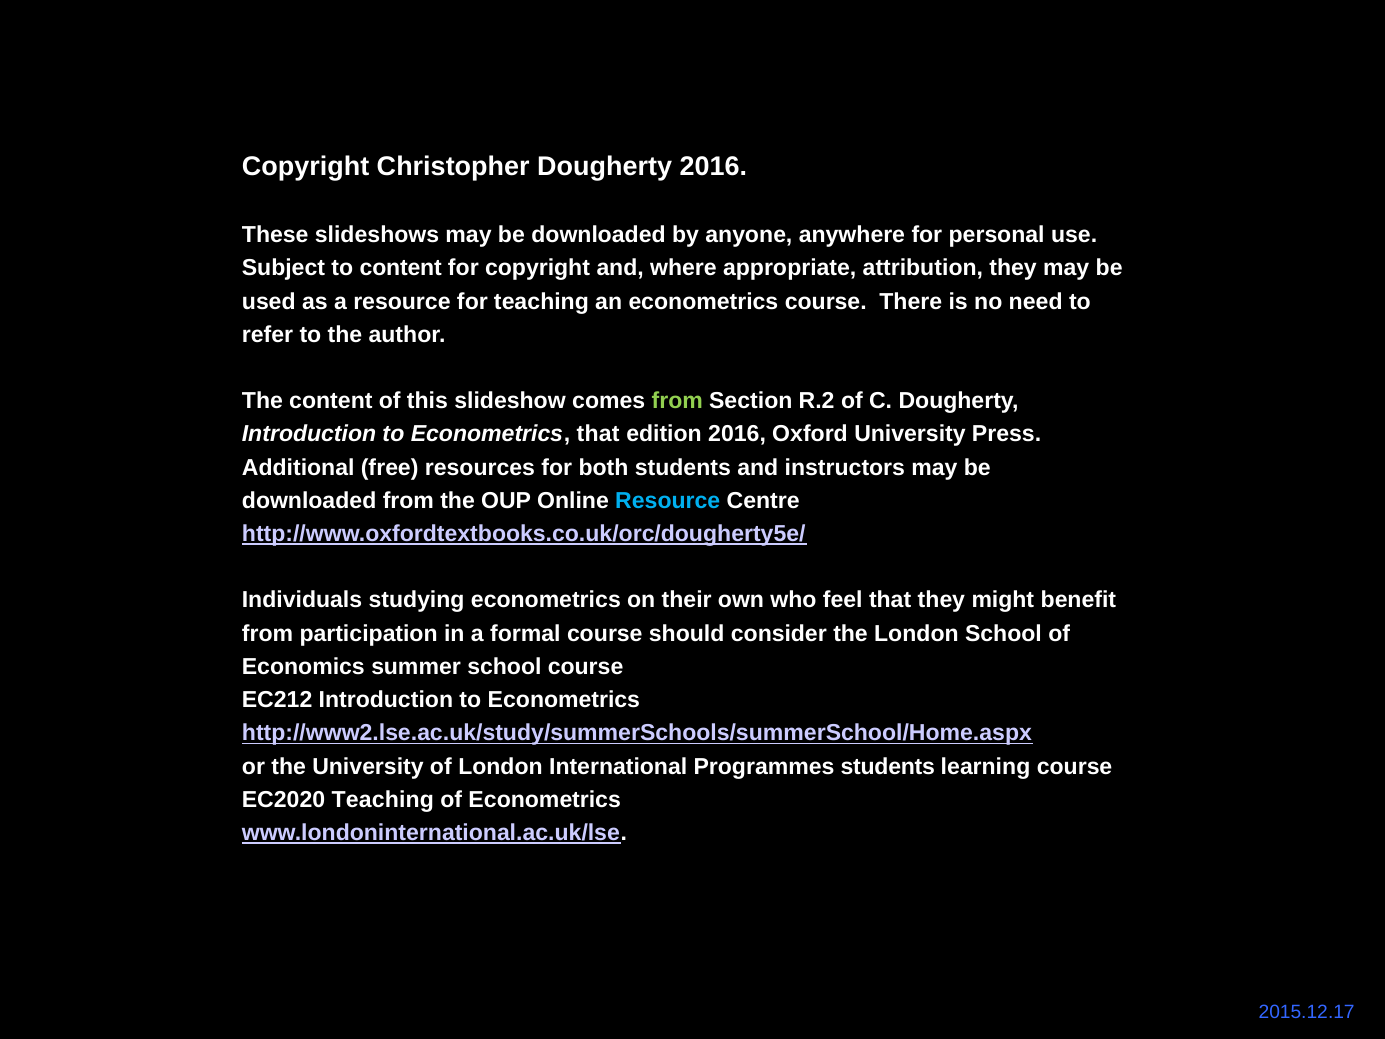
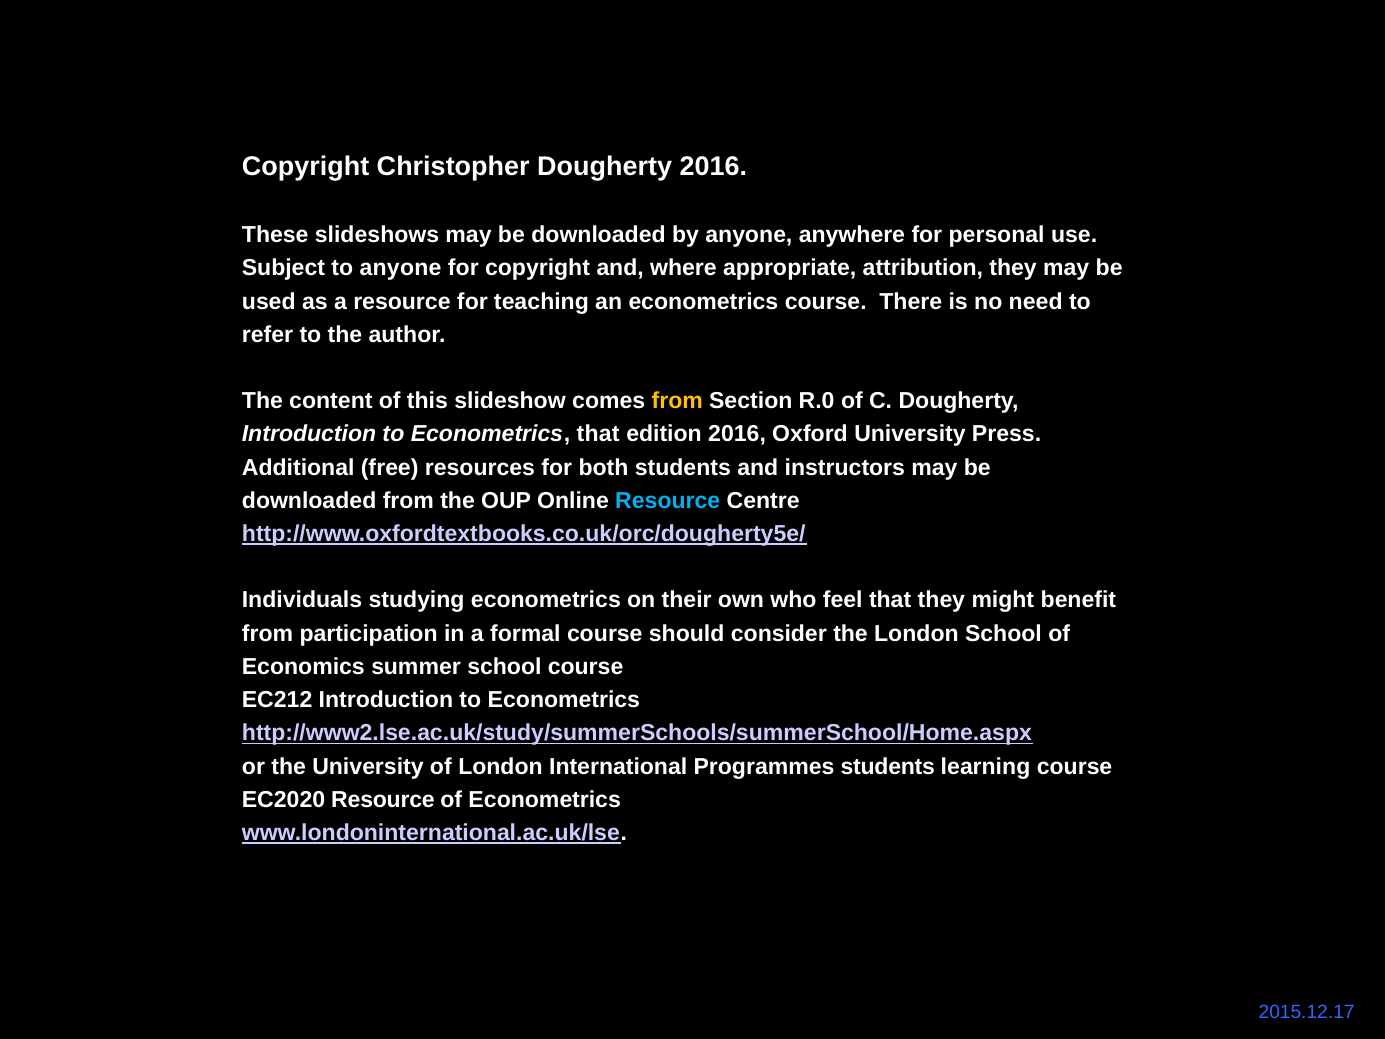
to content: content -> anyone (401, 268)
from colour: light green -> yellow (677, 401)
R.2: R.2 -> R.0 (817, 401)
EC2020 Teaching: Teaching -> Resource (383, 799)
